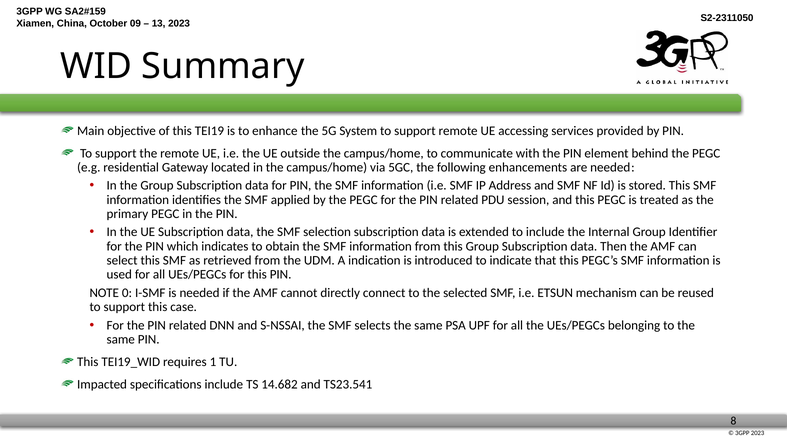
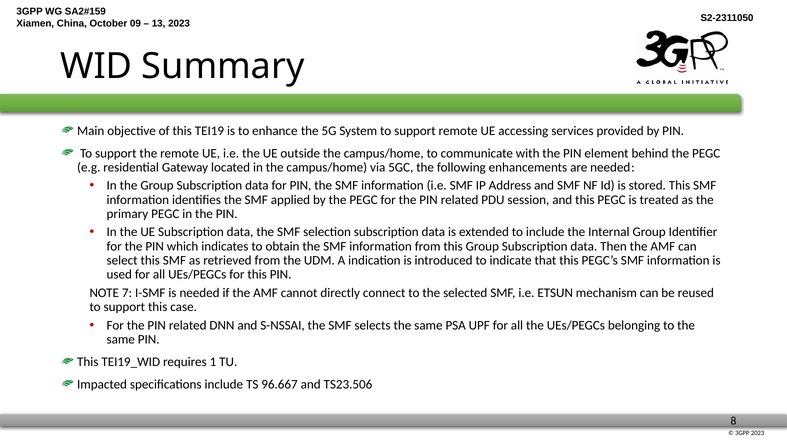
0: 0 -> 7 (127, 293)
14.682: 14.682 -> 96.667 (280, 384)
TS23.541: TS23.541 -> TS23.506 (348, 384)
